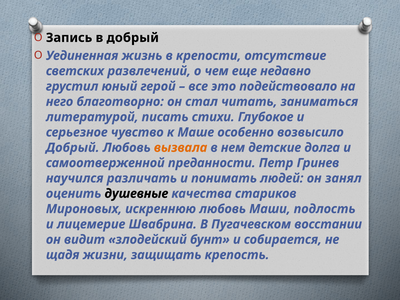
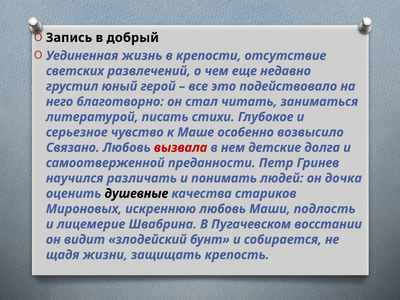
Добрый: Добрый -> Связано (73, 148)
вызвала colour: orange -> red (181, 148)
занял: занял -> дочка (343, 178)
